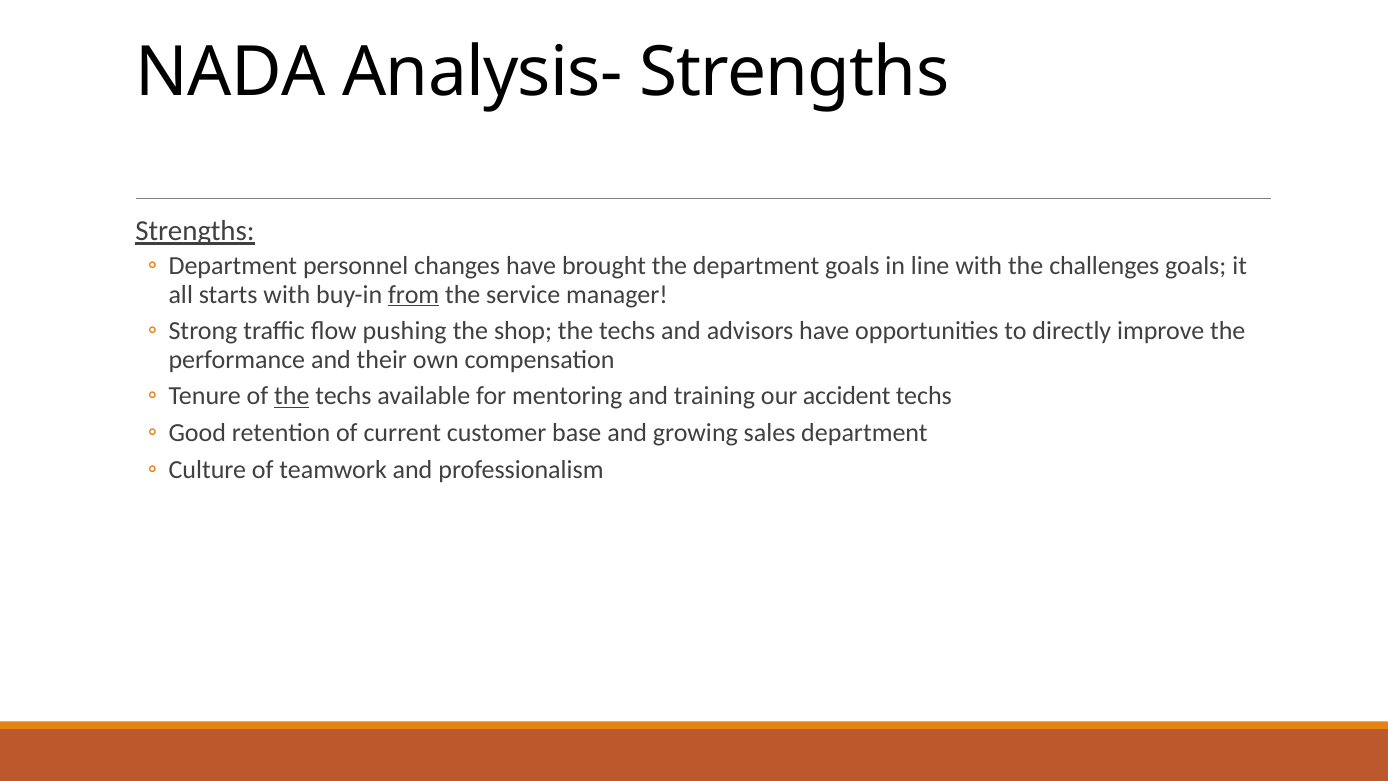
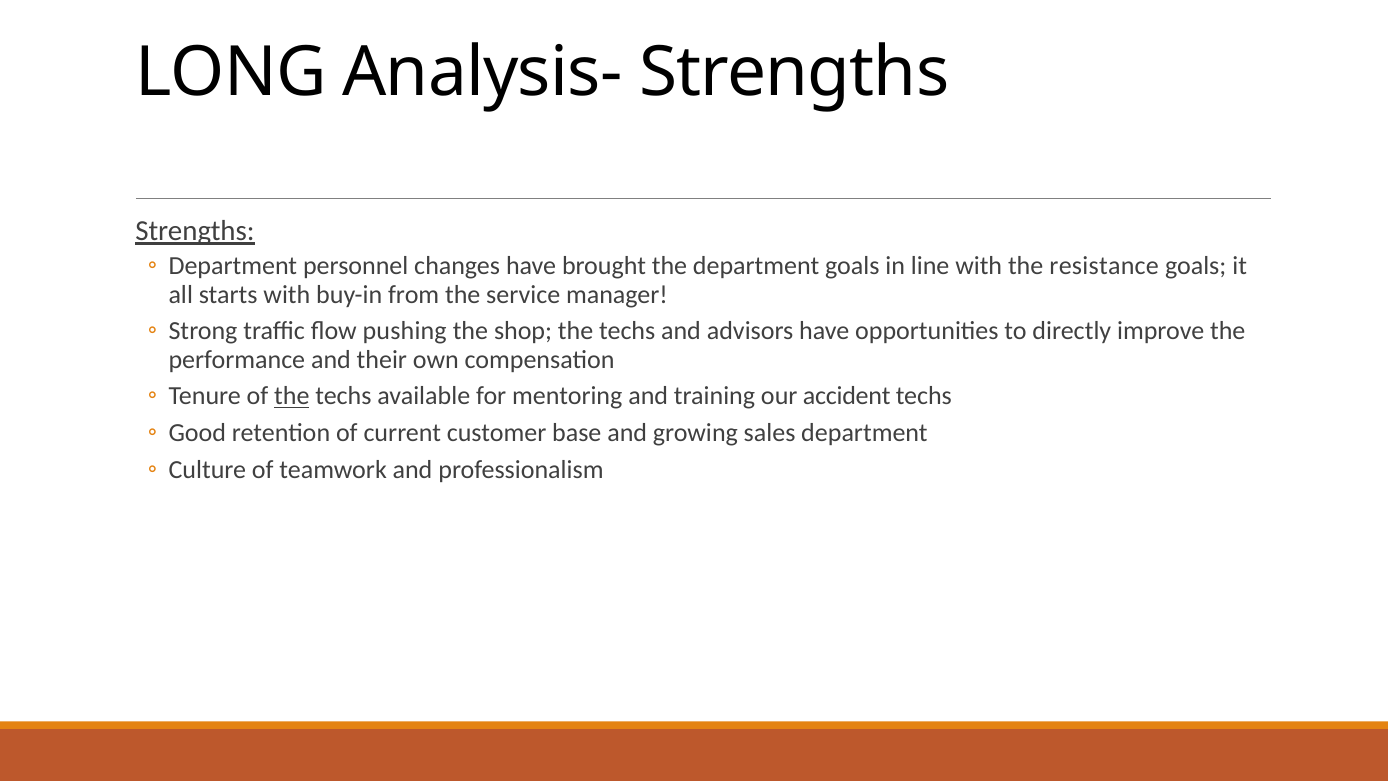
NADA: NADA -> LONG (231, 72)
challenges: challenges -> resistance (1104, 266)
from underline: present -> none (414, 294)
